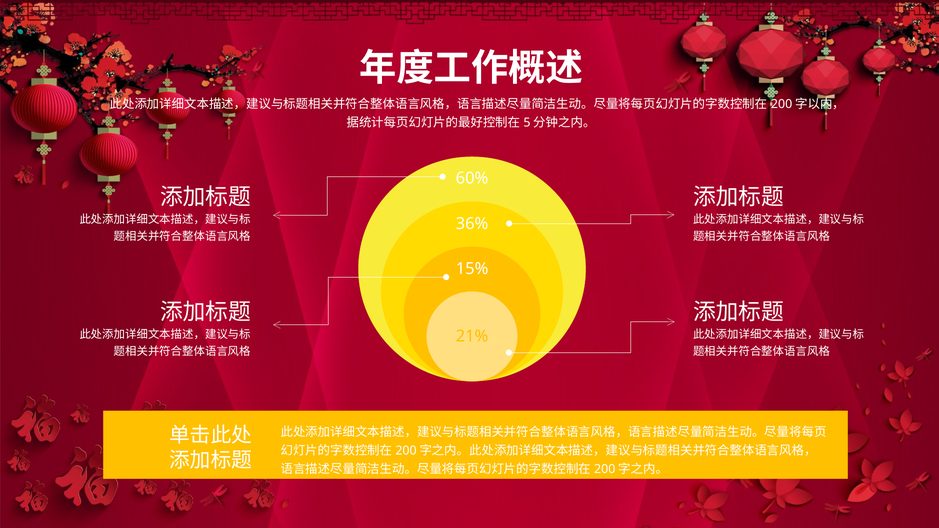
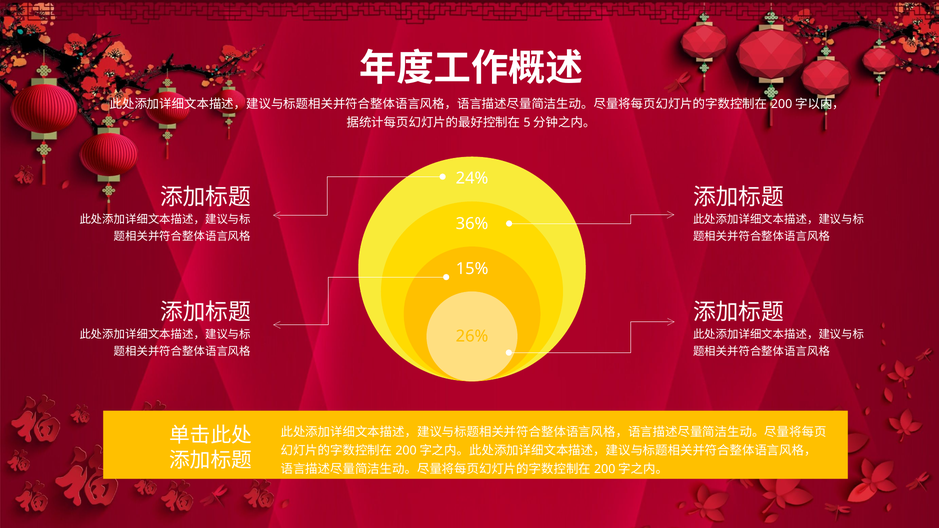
60%: 60% -> 24% (472, 178)
21%: 21% -> 26% (472, 336)
